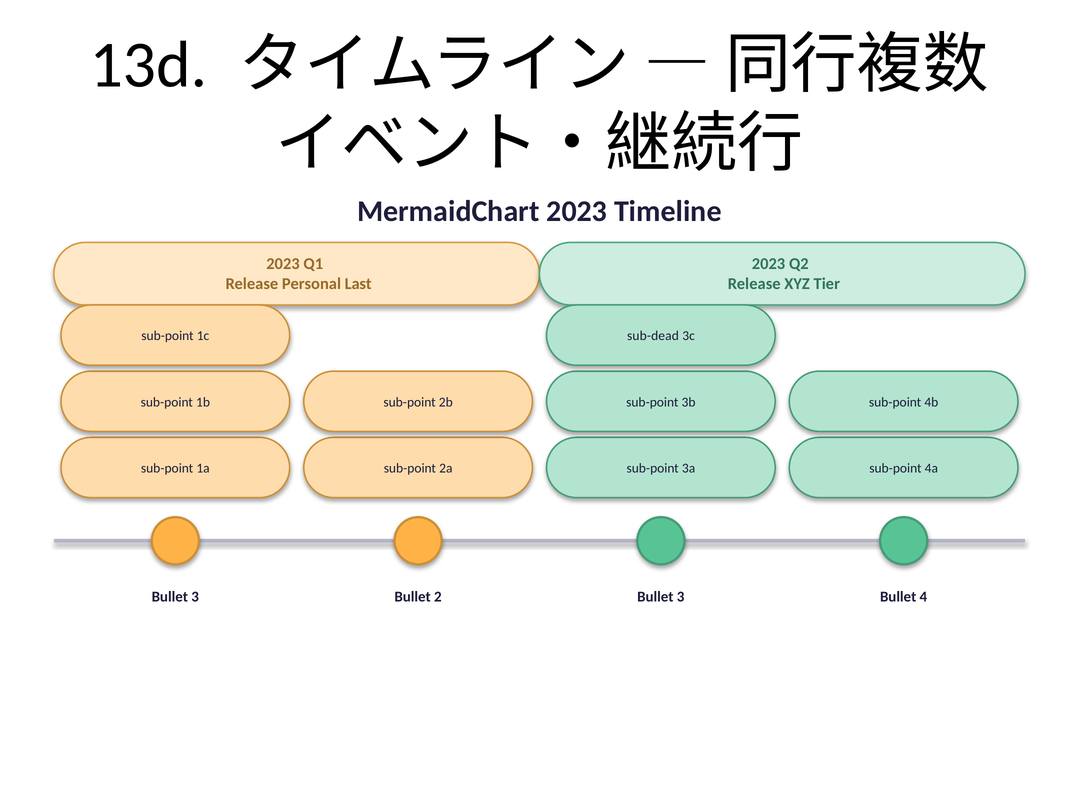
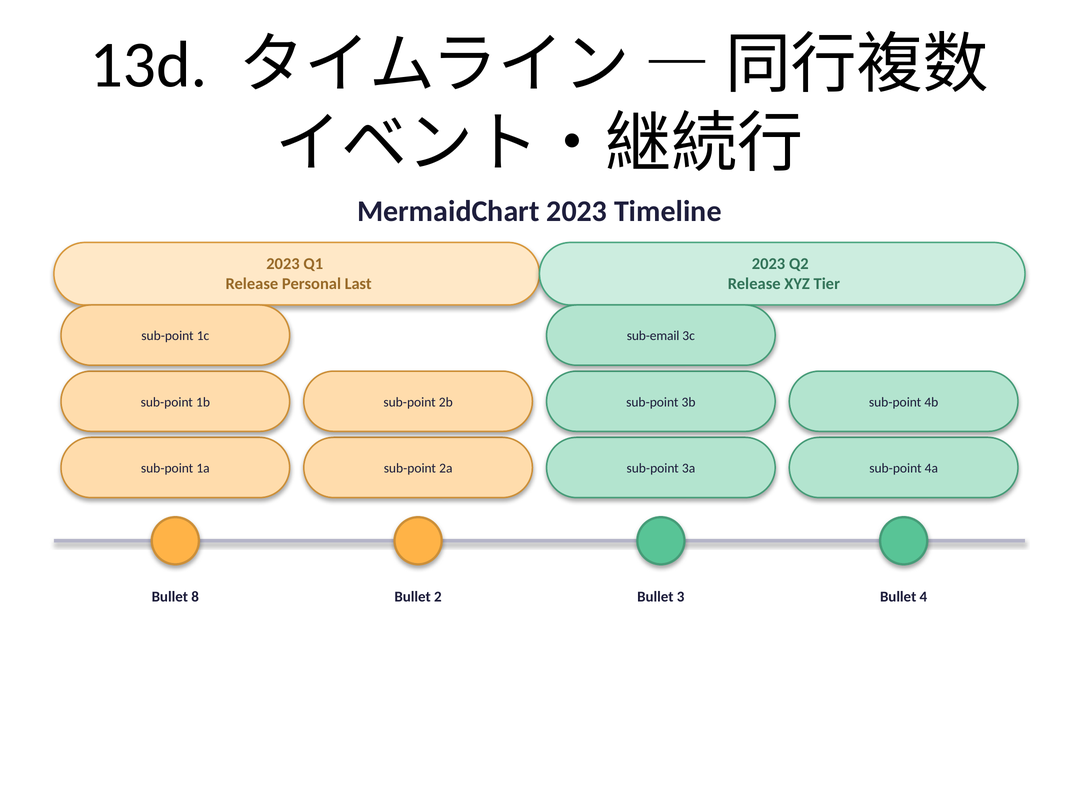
sub-dead: sub-dead -> sub-email (653, 336)
3: 3 -> 8 (195, 596)
